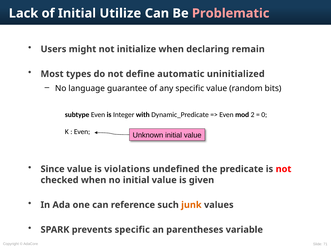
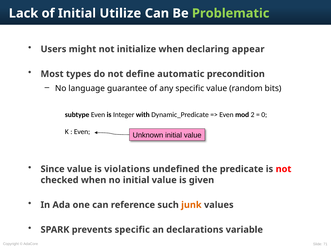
Problematic colour: pink -> light green (231, 13)
remain: remain -> appear (248, 49)
uninitialized: uninitialized -> precondition (236, 74)
parentheses: parentheses -> declarations (195, 230)
